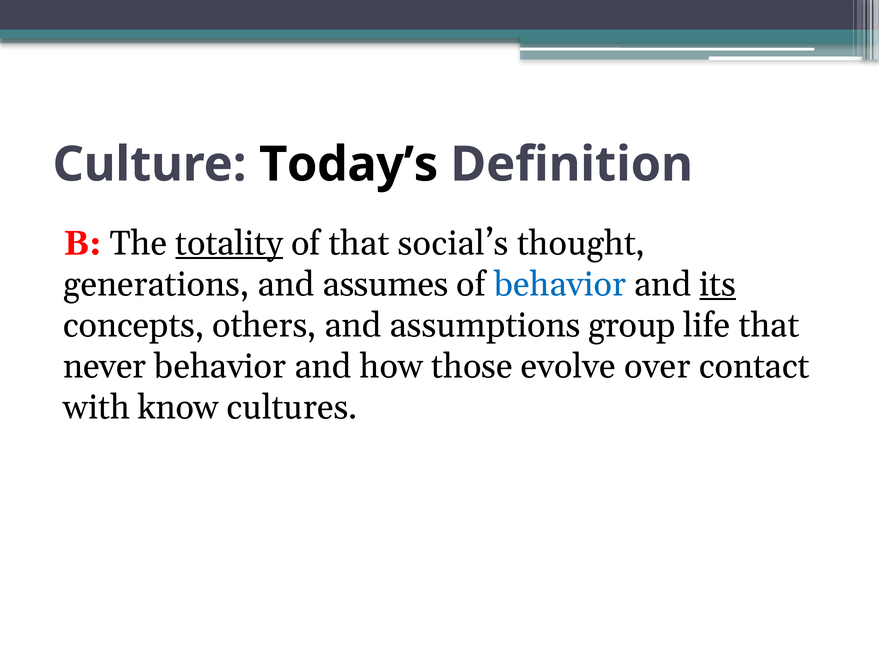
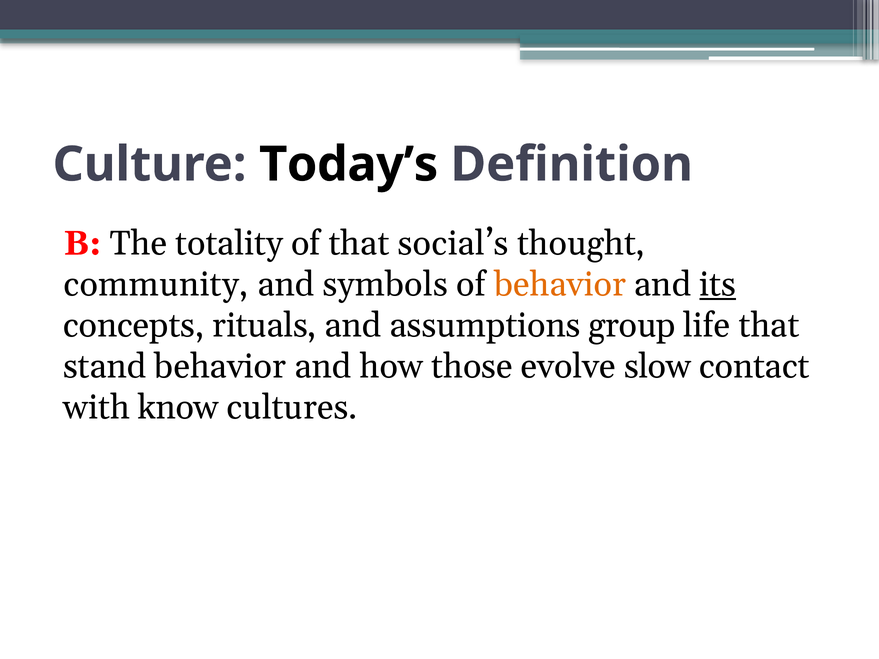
totality underline: present -> none (229, 243)
generations: generations -> community (156, 284)
assumes: assumes -> symbols (385, 284)
behavior colour: blue -> orange (560, 284)
others: others -> rituals (265, 326)
never: never -> stand (105, 367)
over: over -> slow (658, 367)
